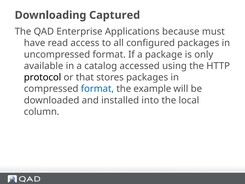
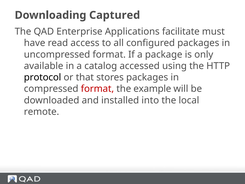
because: because -> facilitate (181, 32)
format colour: blue -> red (97, 89)
column: column -> remote (42, 112)
